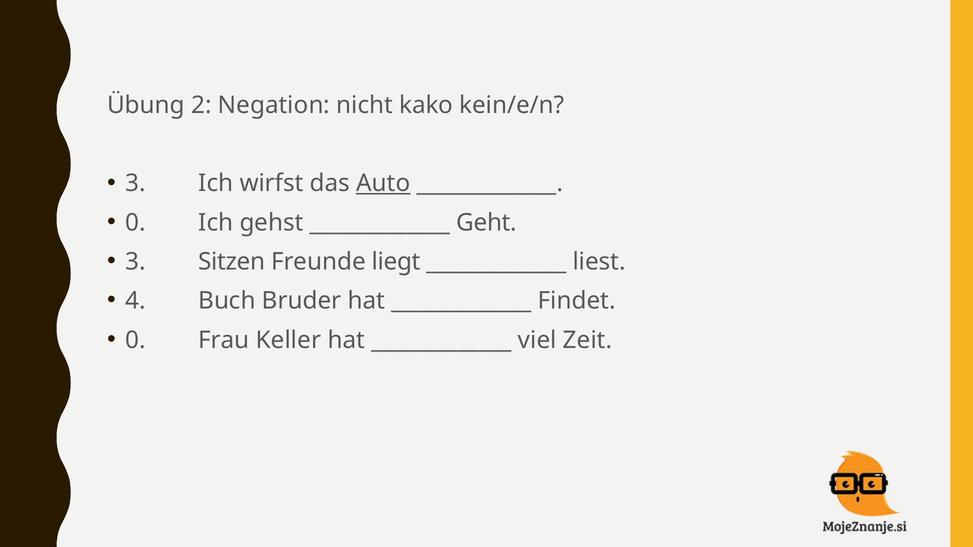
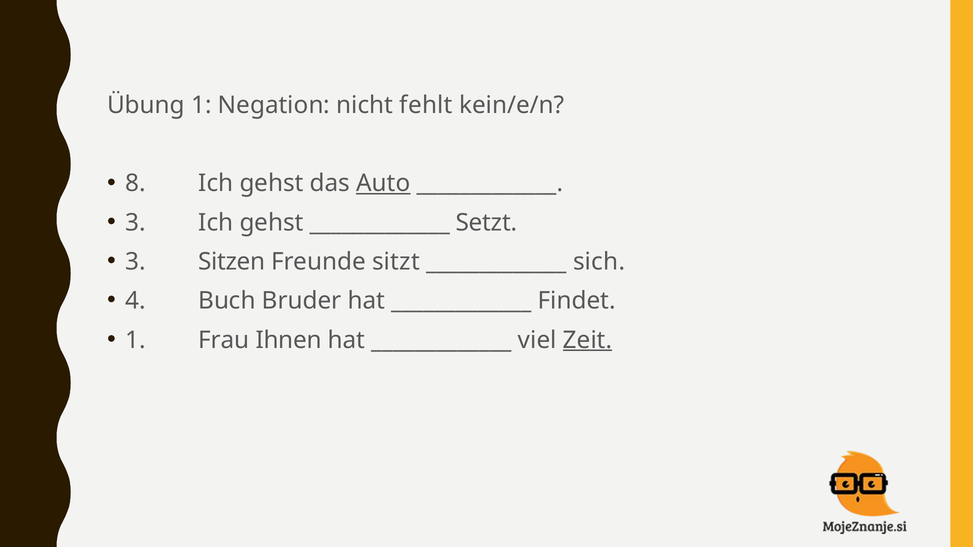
Übung 2: 2 -> 1 (201, 105)
kako: kako -> fehlt (426, 105)
3: 3 -> 8 (136, 183)
wirfst: wirfst -> gehst (272, 183)
0: 0 -> 3 (136, 223)
Geht: Geht -> Setzt (487, 223)
liegt: liegt -> sitzt (396, 262)
liest: liest -> sich (599, 262)
0: 0 -> 1 (136, 340)
Keller: Keller -> Ihnen (289, 340)
Zeit underline: none -> present (587, 340)
